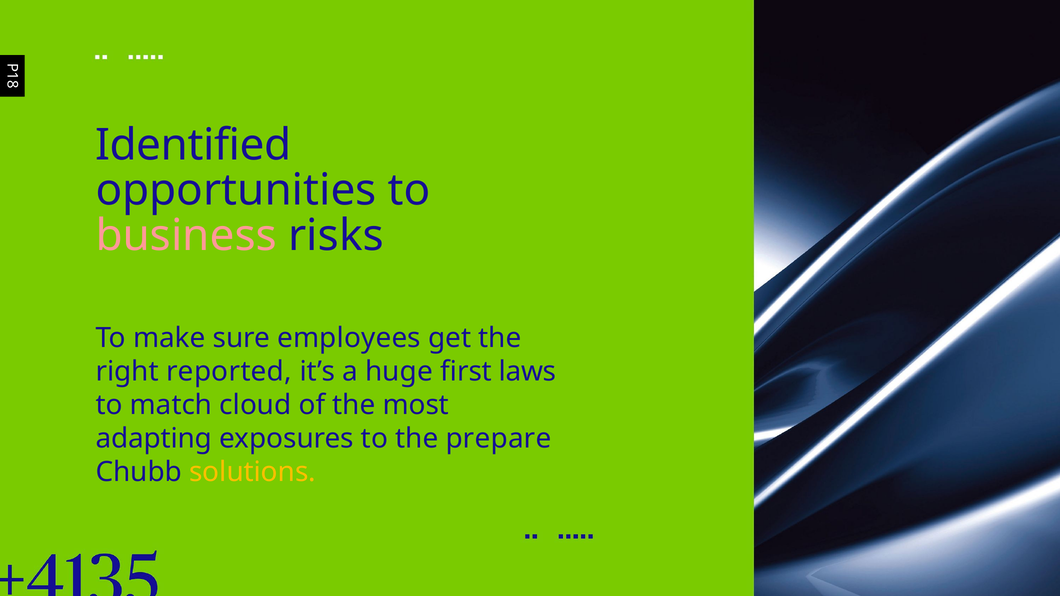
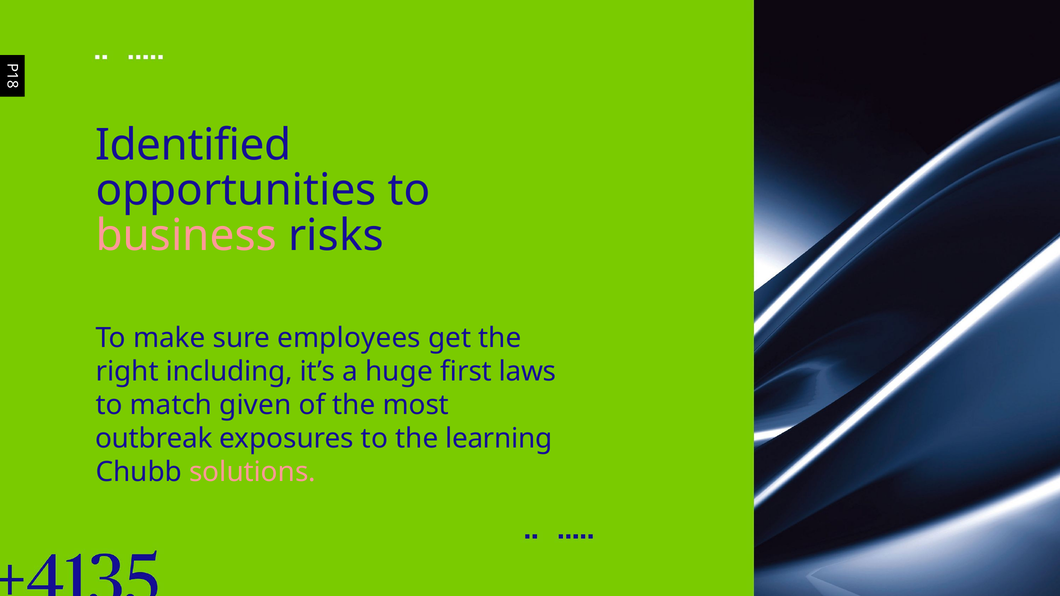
reported: reported -> including (229, 371)
cloud: cloud -> given (255, 405)
adapting: adapting -> outbreak (154, 439)
prepare: prepare -> learning (499, 439)
solutions colour: yellow -> pink (253, 472)
